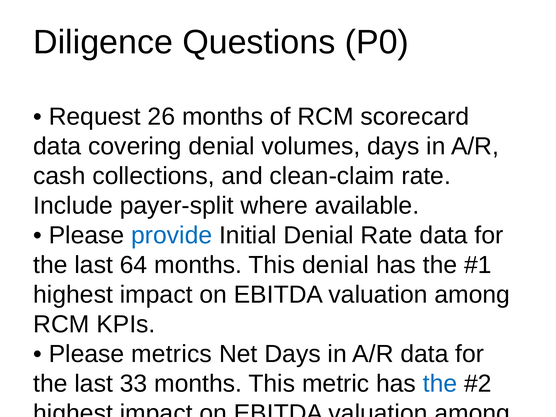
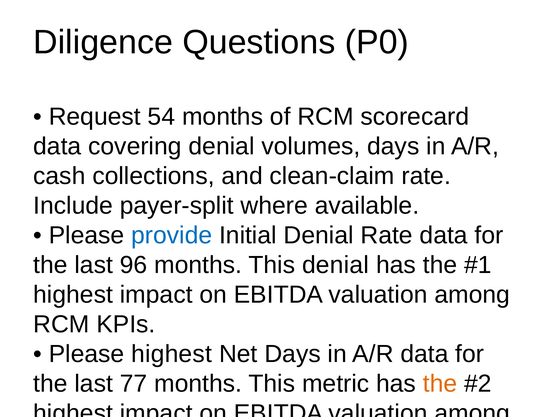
26: 26 -> 54 (161, 117)
64: 64 -> 96 (134, 265)
Please metrics: metrics -> highest (172, 354)
33: 33 -> 77 (134, 384)
the colour: blue -> orange (440, 384)
